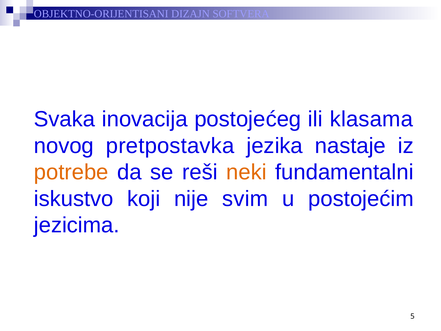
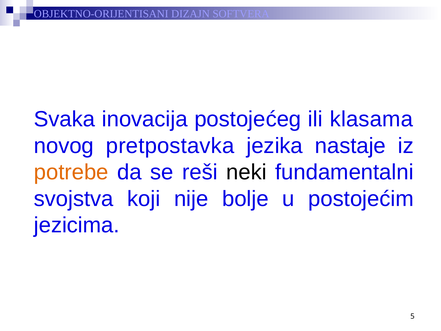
neki colour: orange -> black (246, 172)
iskustvo: iskustvo -> svojstva (74, 199)
svim: svim -> bolje (245, 199)
